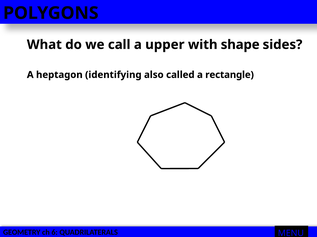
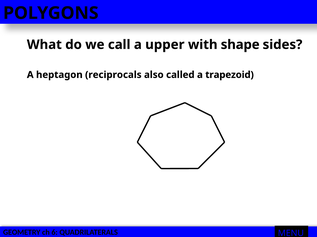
identifying: identifying -> reciprocals (113, 75)
rectangle: rectangle -> trapezoid (230, 75)
